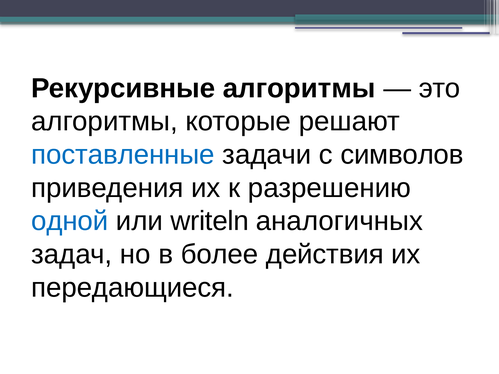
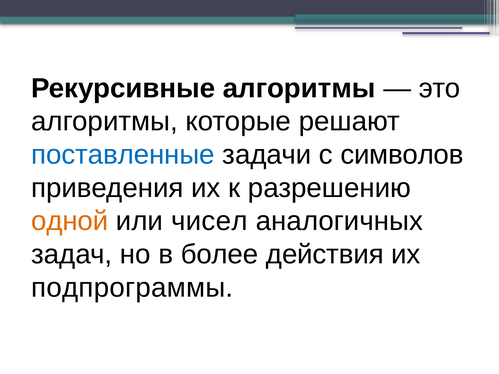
одной colour: blue -> orange (70, 221)
writeln: writeln -> чисел (209, 221)
передающиеся: передающиеся -> подпрограммы (132, 288)
